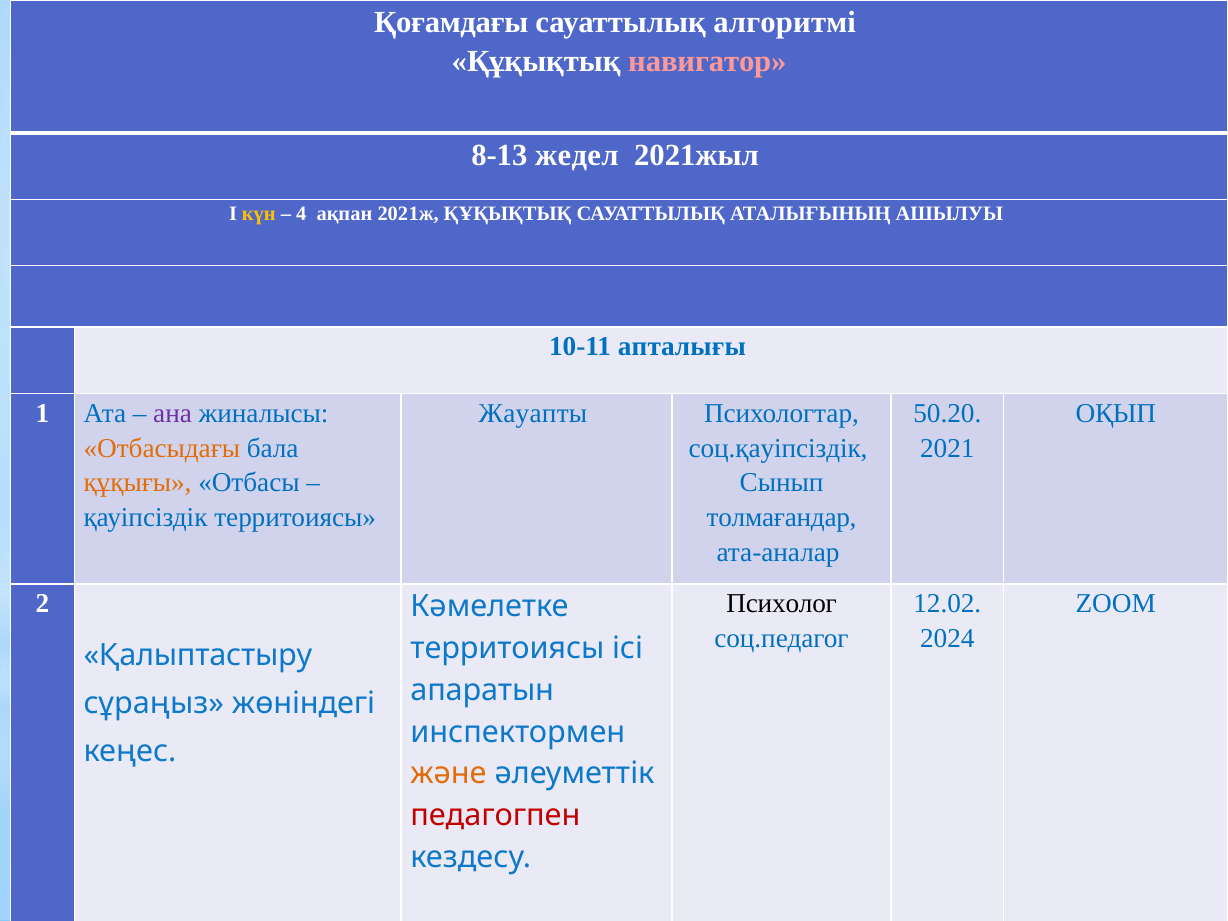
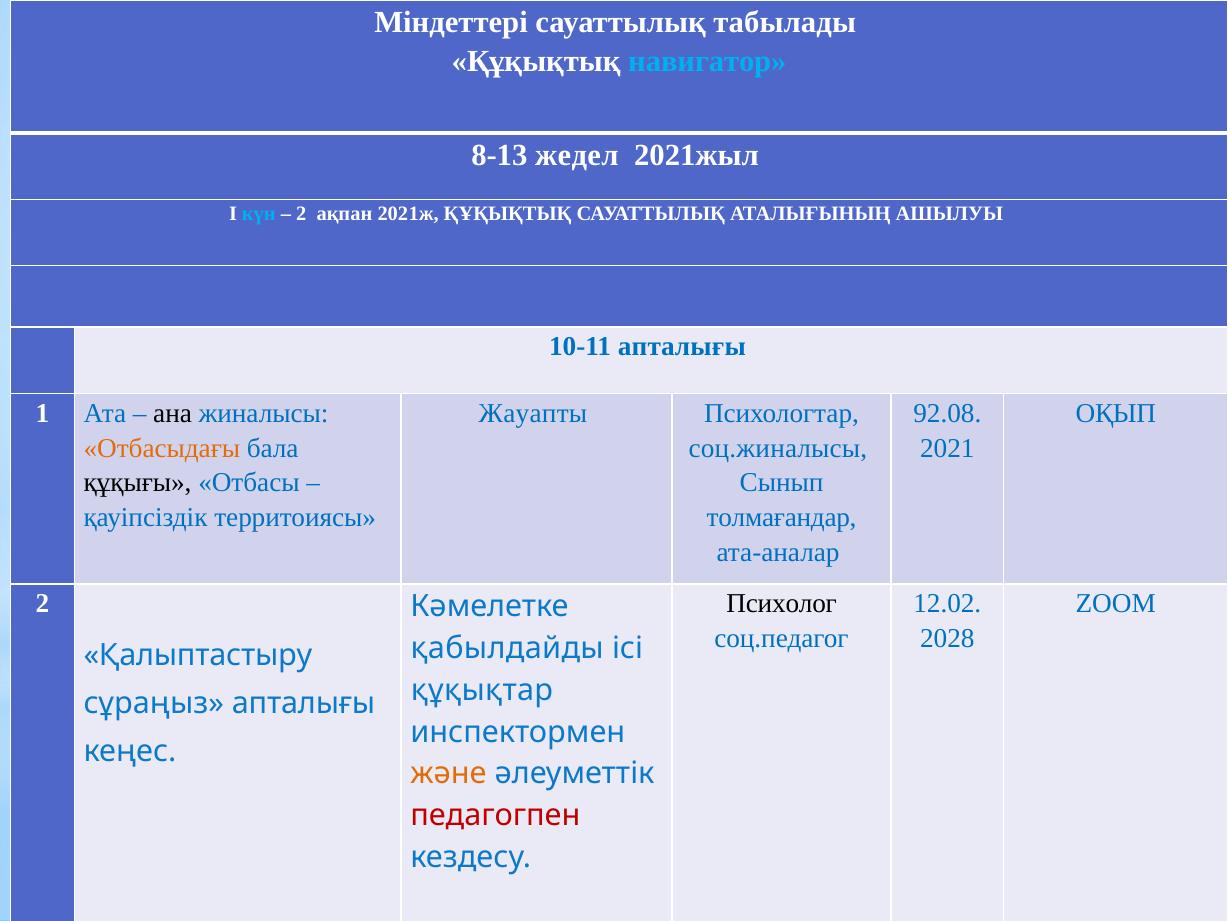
Қоғамдағы: Қоғамдағы -> Міндеттері (451, 22)
алгоритмі: алгоритмі -> табылады (785, 22)
навигатор colour: pink -> light blue (707, 61)
күн colour: yellow -> light blue (259, 214)
4: 4 -> 2 (301, 214)
ана colour: purple -> black (173, 413)
50.20: 50.20 -> 92.08 (947, 413)
соц.қауіпсіздік: соц.қауіпсіздік -> соц.жиналысы (778, 448)
құқығы colour: orange -> black (138, 483)
2024: 2024 -> 2028 (947, 639)
территоиясы: территоиясы -> қабылдайды (507, 648)
апаратын: апаратын -> құқықтар (482, 690)
сұраңыз жөніндегі: жөніндегі -> апталығы (304, 703)
